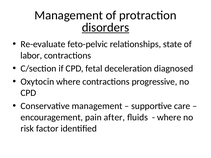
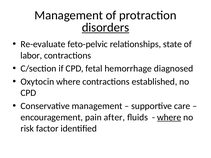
deceleration: deceleration -> hemorrhage (128, 69)
progressive: progressive -> established (154, 82)
where underline: none -> present (169, 117)
